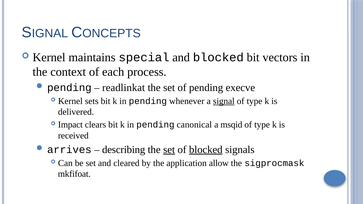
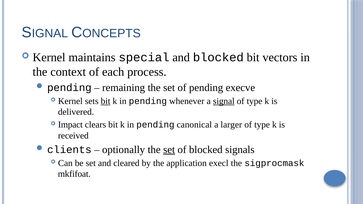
readlinkat: readlinkat -> remaining (124, 88)
bit underline: none -> present (106, 101)
msqid: msqid -> larger (231, 125)
arrives: arrives -> clients (69, 150)
describing: describing -> optionally (124, 150)
blocked underline: present -> none (206, 150)
allow: allow -> execl (219, 163)
